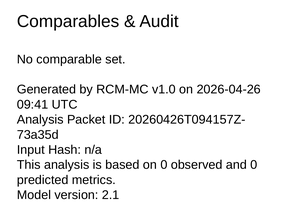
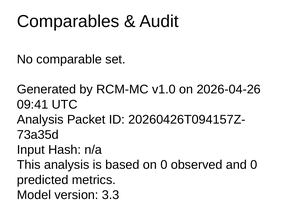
2.1: 2.1 -> 3.3 (111, 195)
